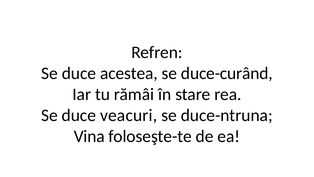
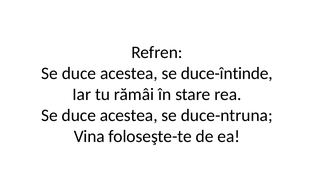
duce-curând: duce-curând -> duce-întinde (227, 73)
veacuri: veacuri -> acestea (129, 115)
